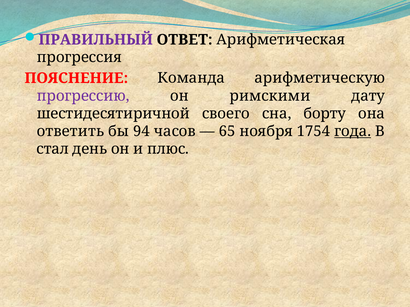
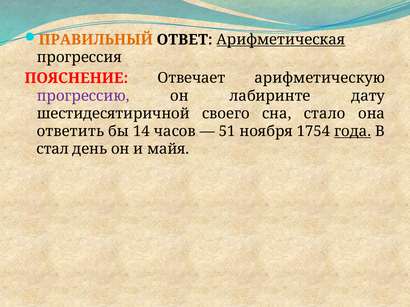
ПРАВИЛЬНЫЙ colour: purple -> orange (96, 40)
Арифметическая underline: none -> present (281, 40)
Команда: Команда -> Отвечает (191, 78)
римскими: римскими -> лабиринте (270, 96)
борту: борту -> стало (325, 114)
94: 94 -> 14 (141, 131)
65: 65 -> 51 (227, 131)
плюс: плюс -> майя (168, 149)
